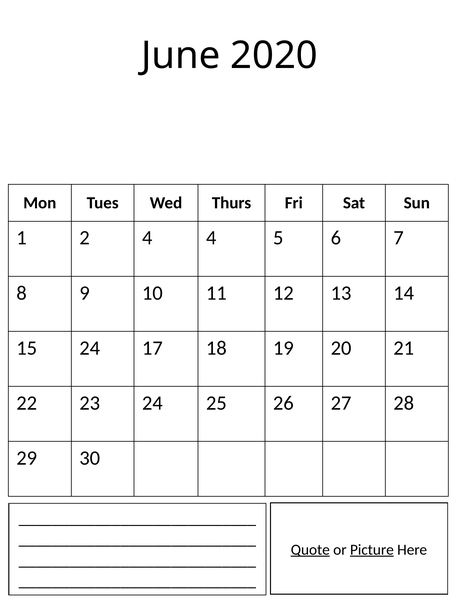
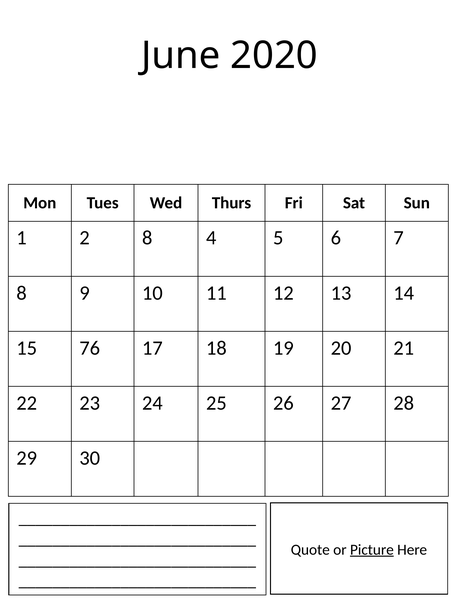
2 4: 4 -> 8 (147, 238)
15 24: 24 -> 76 (90, 348)
Quote underline: present -> none (310, 550)
